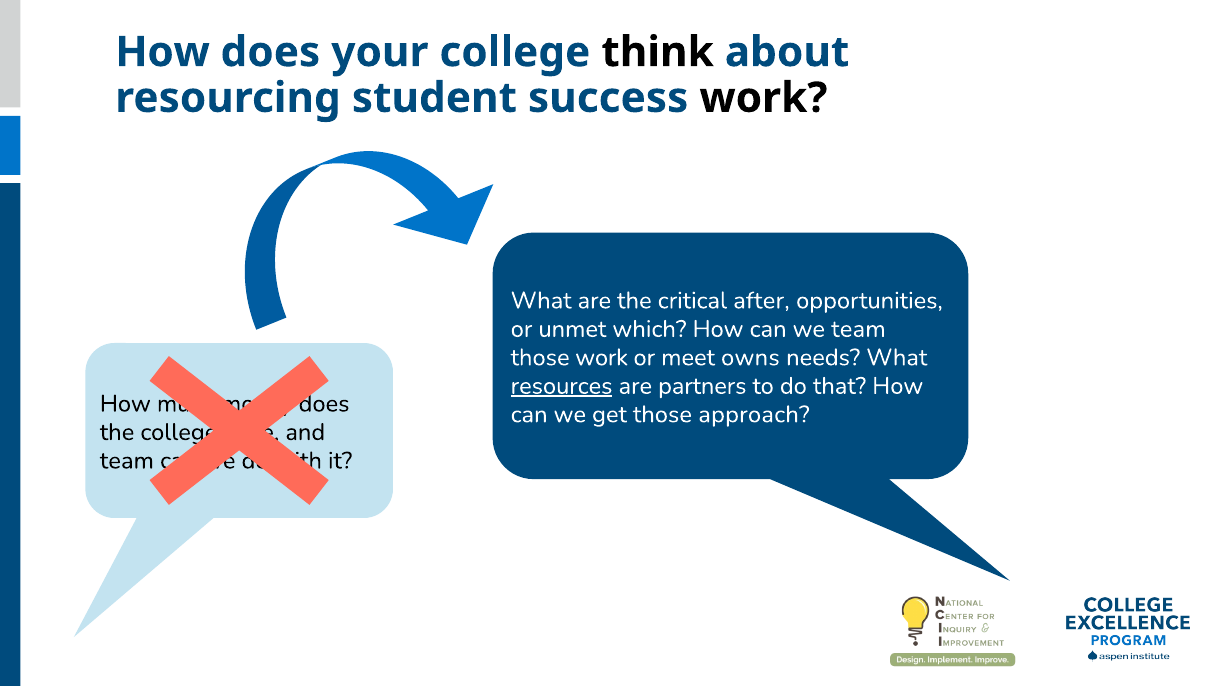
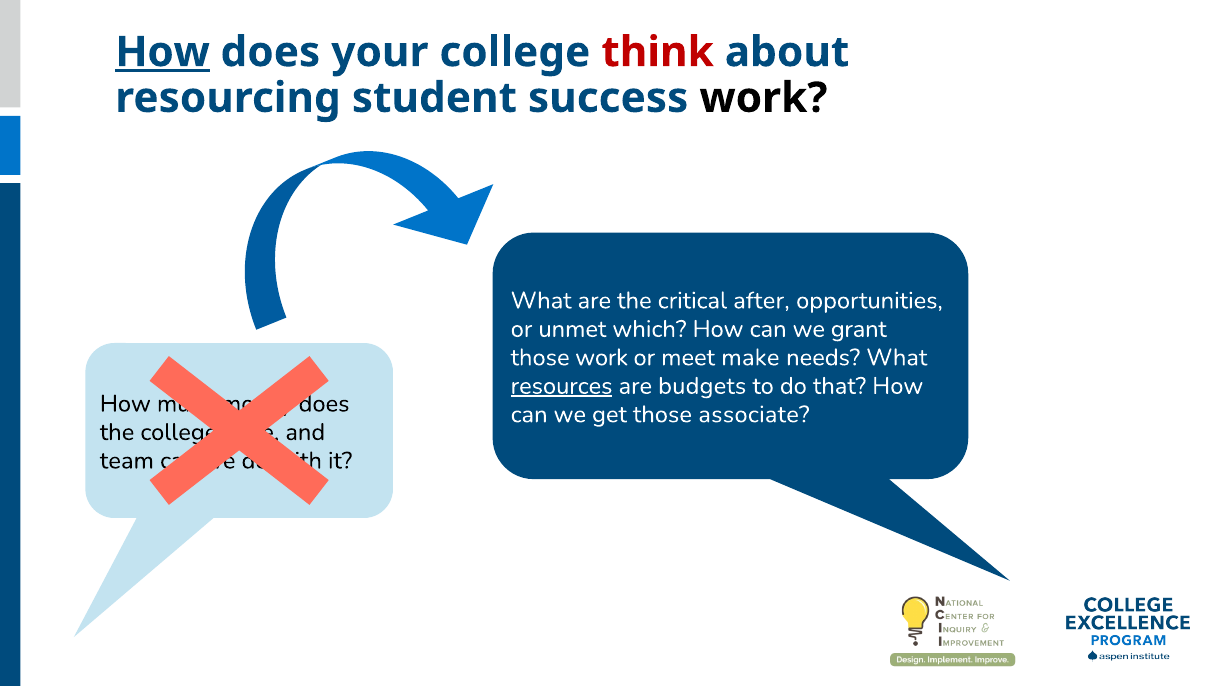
How underline: none -> present (163, 52)
think colour: black -> red (658, 52)
we team: team -> grant (859, 329)
owns: owns -> make (750, 358)
partners: partners -> budgets (702, 386)
approach: approach -> associate (754, 415)
